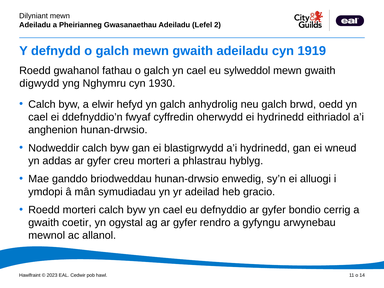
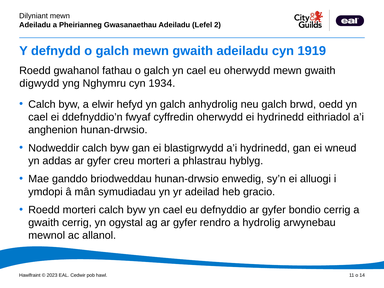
eu sylweddol: sylweddol -> oherwydd (247, 71)
1930: 1930 -> 1934 (162, 83)
gwaith coetir: coetir -> cerrig (77, 223)
gyfyngu: gyfyngu -> hydrolig (261, 223)
